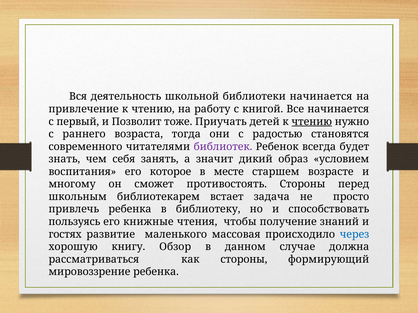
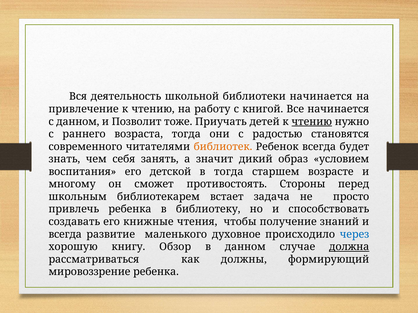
с первый: первый -> данном (78, 122)
библиотек colour: purple -> orange (223, 147)
которое: которое -> детской (171, 172)
в месте: месте -> тогда (229, 172)
пользуясь: пользуясь -> создавать (74, 222)
гостях: гостях -> всегда (65, 235)
массовая: массовая -> духовное (236, 235)
должна underline: none -> present (349, 247)
как стороны: стороны -> должны (244, 260)
